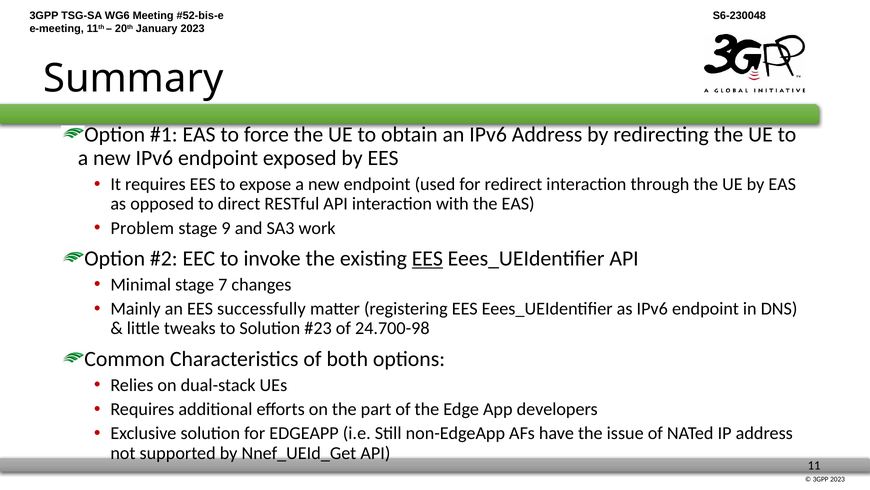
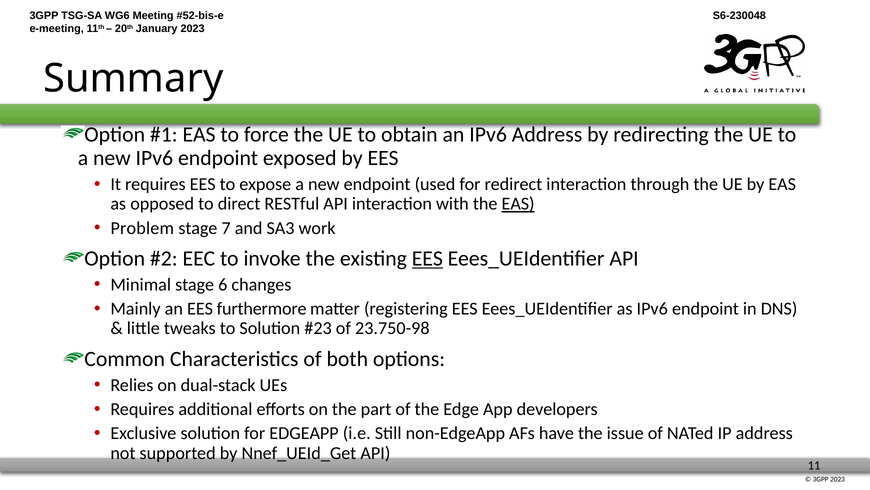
EAS underline: none -> present (518, 204)
9: 9 -> 7 (226, 228)
7: 7 -> 6 (223, 284)
successfully: successfully -> furthermore (262, 308)
24.700-98: 24.700-98 -> 23.750-98 (392, 328)
